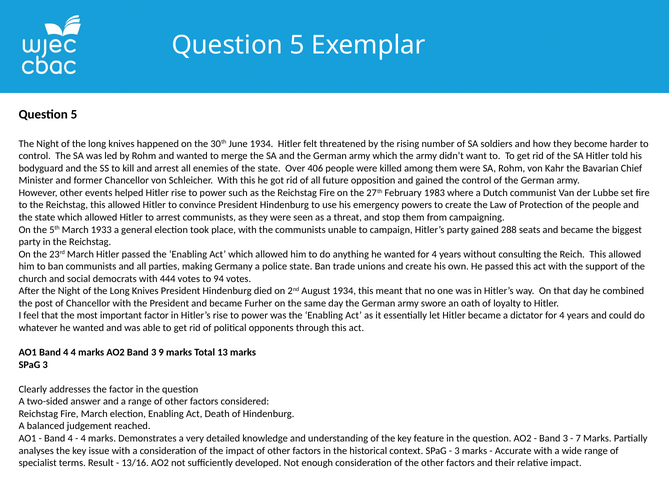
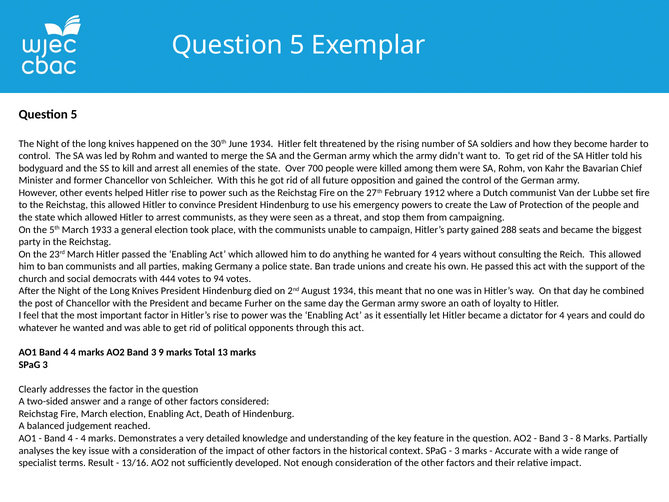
406: 406 -> 700 (315, 168)
1983: 1983 -> 1912 (434, 193)
7: 7 -> 8 (578, 438)
